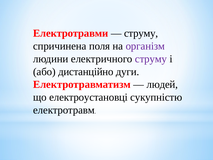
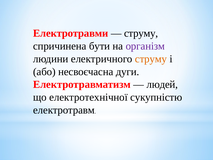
поля: поля -> бути (100, 46)
струму colour: purple -> orange (151, 59)
дистанційно: дистанційно -> несвоєчасна (86, 72)
електроустановці: електроустановці -> електротехнічної (88, 97)
